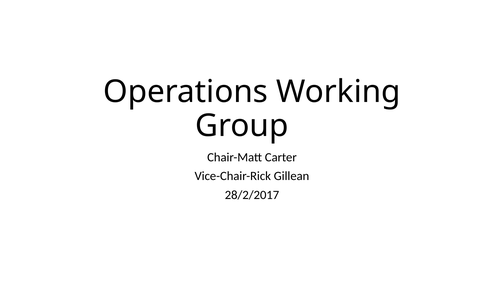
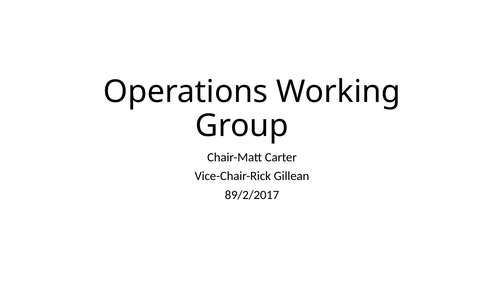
28/2/2017: 28/2/2017 -> 89/2/2017 (252, 195)
